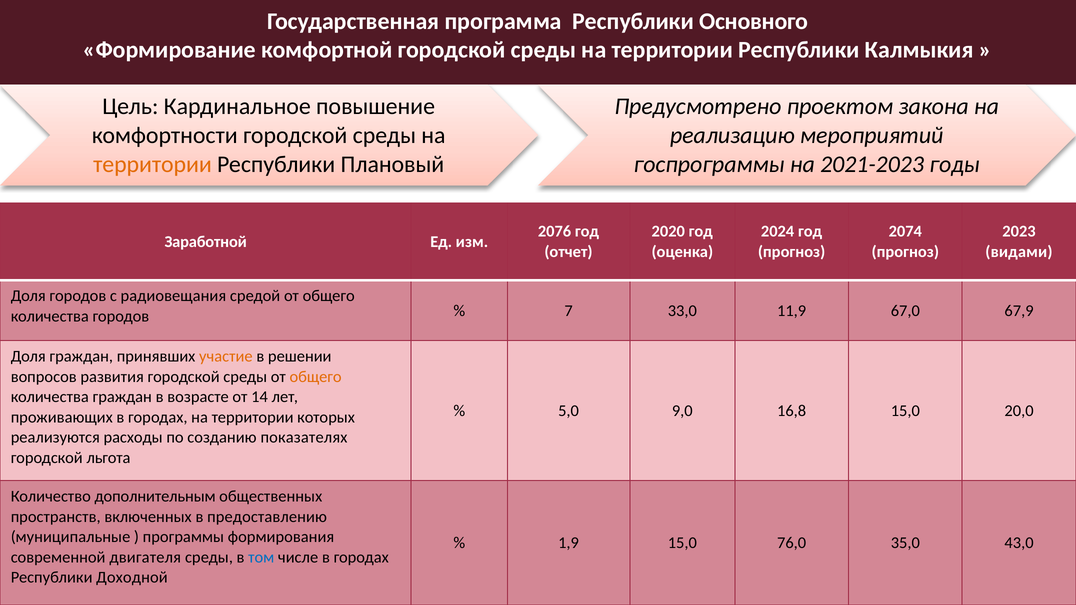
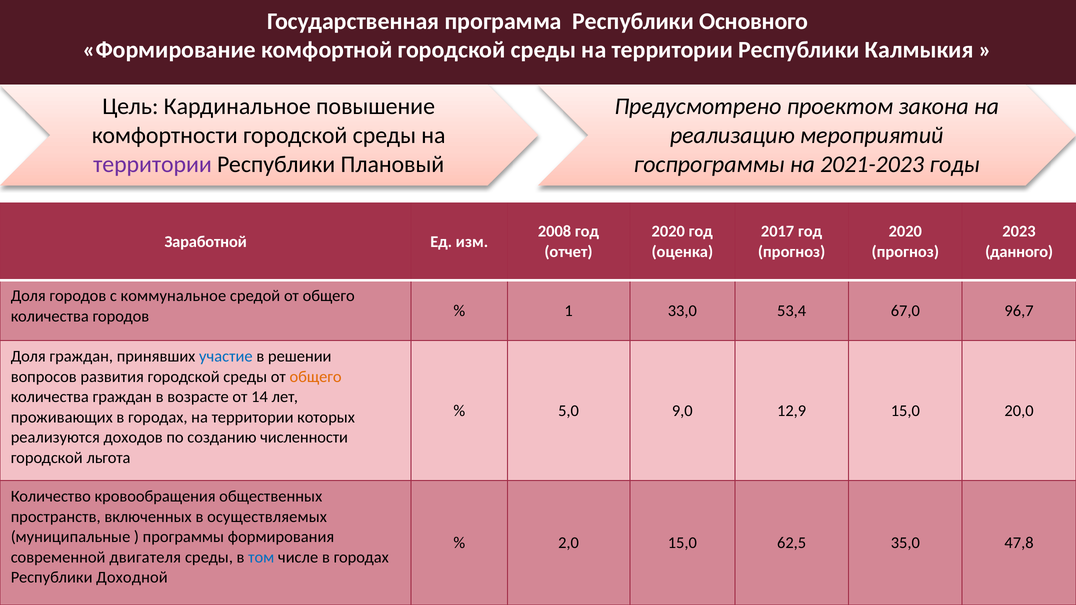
территории colour: orange -> purple (152, 165)
2076: 2076 -> 2008 (555, 232)
2024: 2024 -> 2017 (778, 232)
2074: 2074 -> 2020 (905, 232)
видами: видами -> данного (1019, 252)
радиовещания: радиовещания -> коммунальное (173, 296)
7: 7 -> 1 (569, 311)
11,9: 11,9 -> 53,4 (792, 311)
67,9: 67,9 -> 96,7 (1019, 311)
участие colour: orange -> blue (226, 356)
16,8: 16,8 -> 12,9 (792, 411)
расходы: расходы -> доходов (133, 438)
показателях: показателях -> численности (304, 438)
дополнительным: дополнительным -> кровообращения (155, 497)
предоставлению: предоставлению -> осуществляемых (267, 517)
1,9: 1,9 -> 2,0 (569, 543)
76,0: 76,0 -> 62,5 (792, 543)
43,0: 43,0 -> 47,8 (1019, 543)
